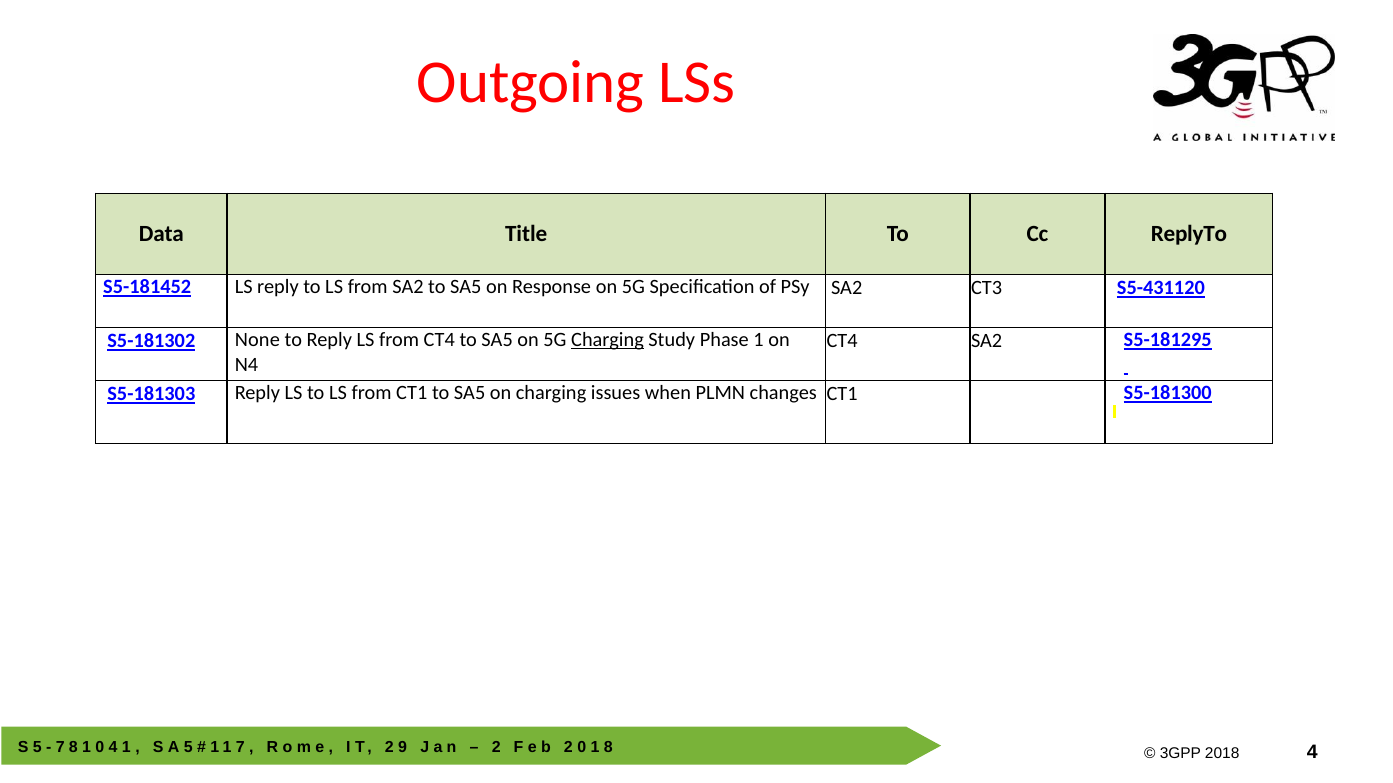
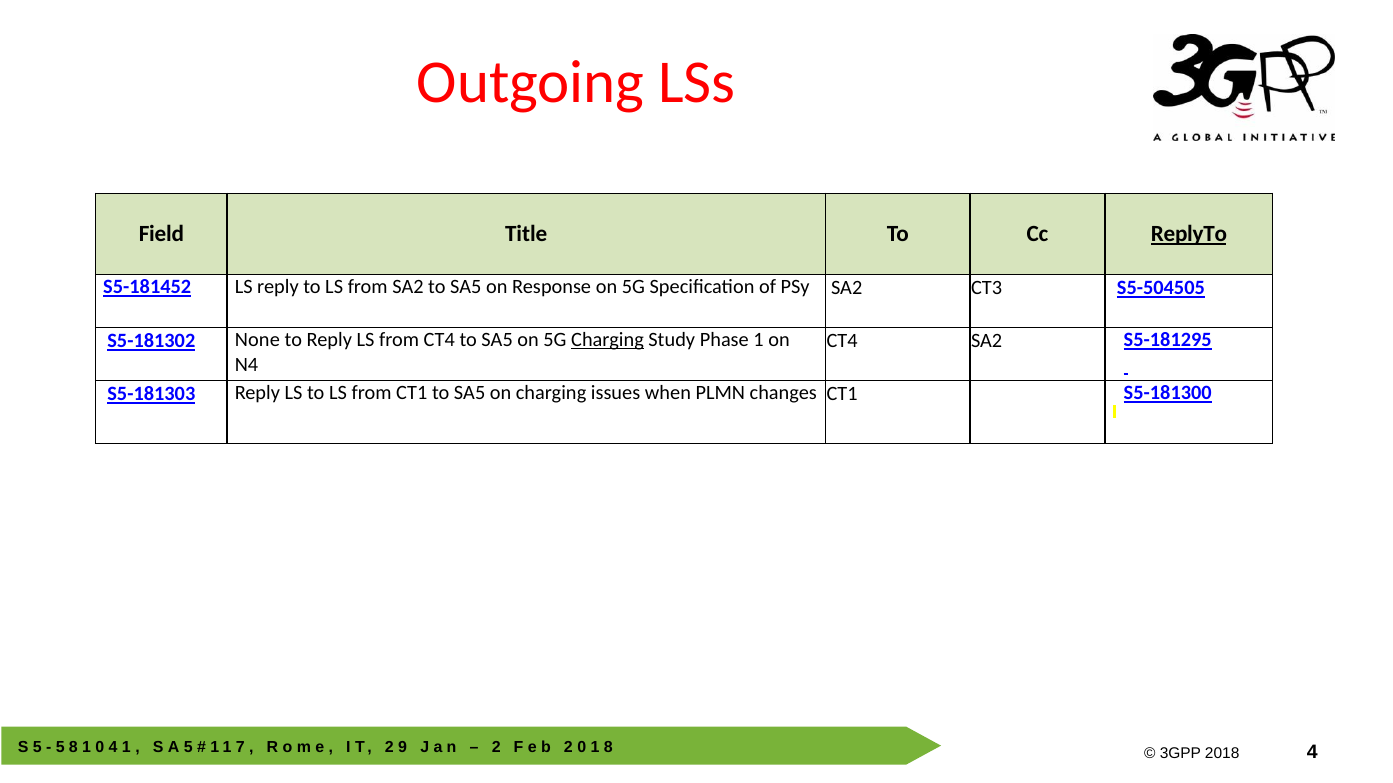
Data: Data -> Field (161, 234)
ReplyTo underline: none -> present (1189, 234)
S5-431120: S5-431120 -> S5-504505 (1161, 288)
7: 7 -> 5 (60, 748)
